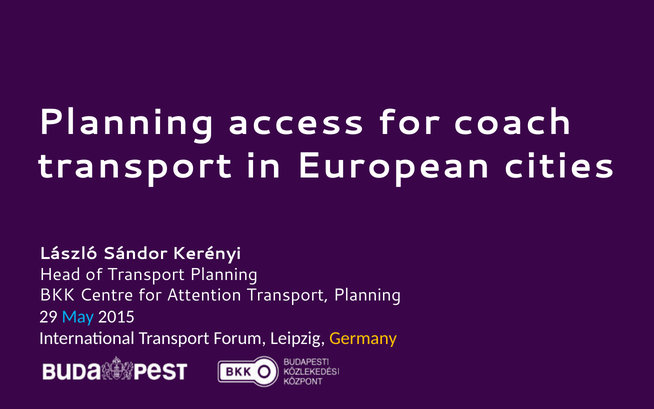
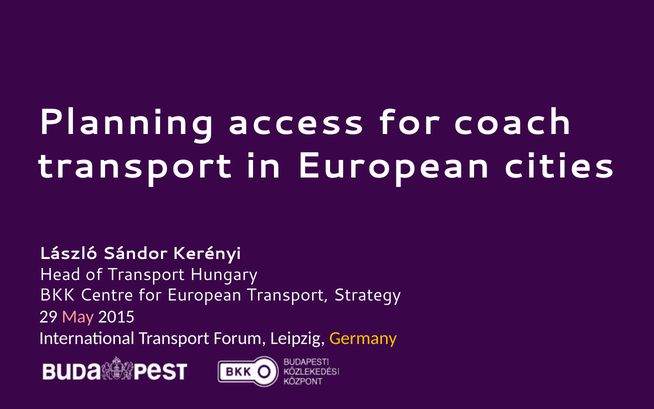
of Transport Planning: Planning -> Hungary (224, 274)
for Attention: Attention -> European (204, 295)
Planning: Planning -> Strategy (367, 295)
May colour: light blue -> pink (78, 316)
